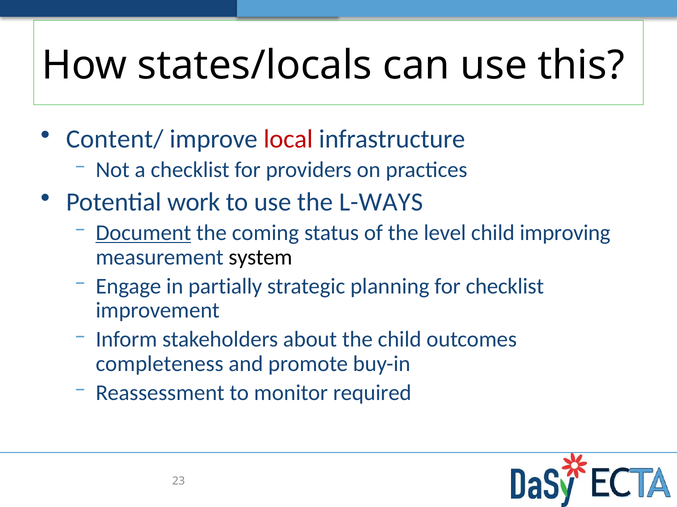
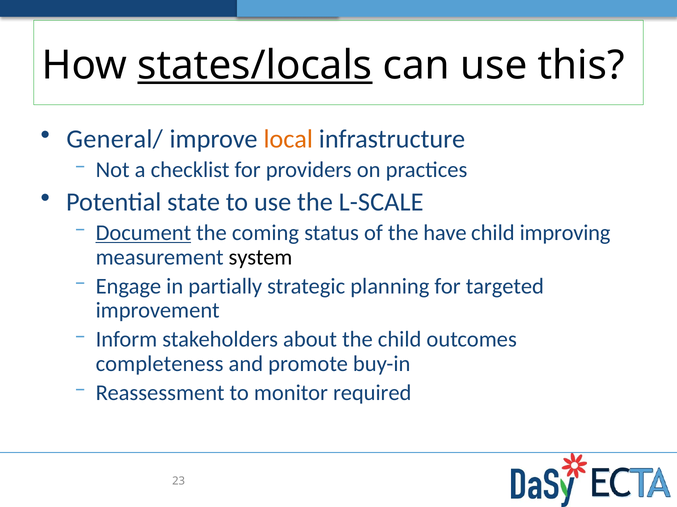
states/locals underline: none -> present (255, 65)
Content/: Content/ -> General/ (115, 140)
local colour: red -> orange (288, 140)
work: work -> state (194, 202)
L-WAYS: L-WAYS -> L-SCALE (381, 202)
level: level -> have (445, 233)
for checklist: checklist -> targeted (505, 287)
